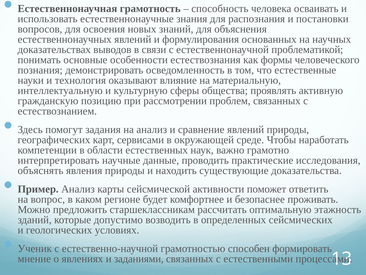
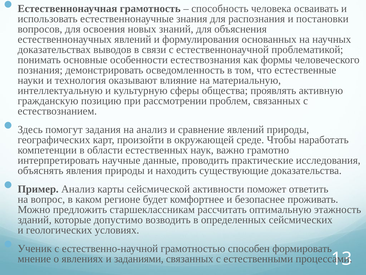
сервисами: сервисами -> произойти (141, 140)
